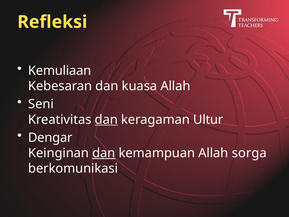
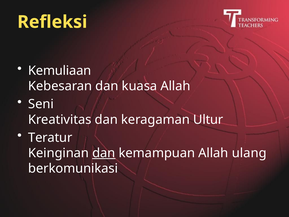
dan underline: present -> none (106, 119)
Dengar: Dengar -> Teratur (50, 137)
sorga: sorga -> ulang (249, 153)
